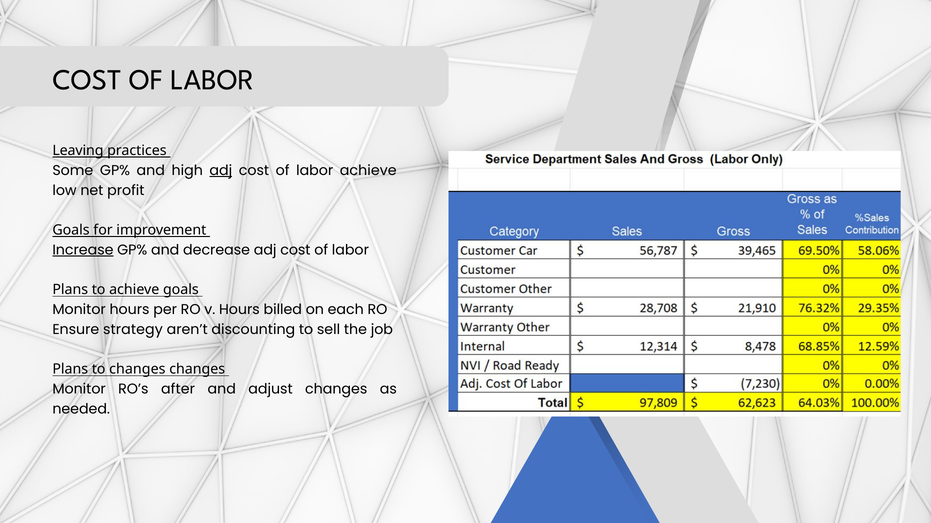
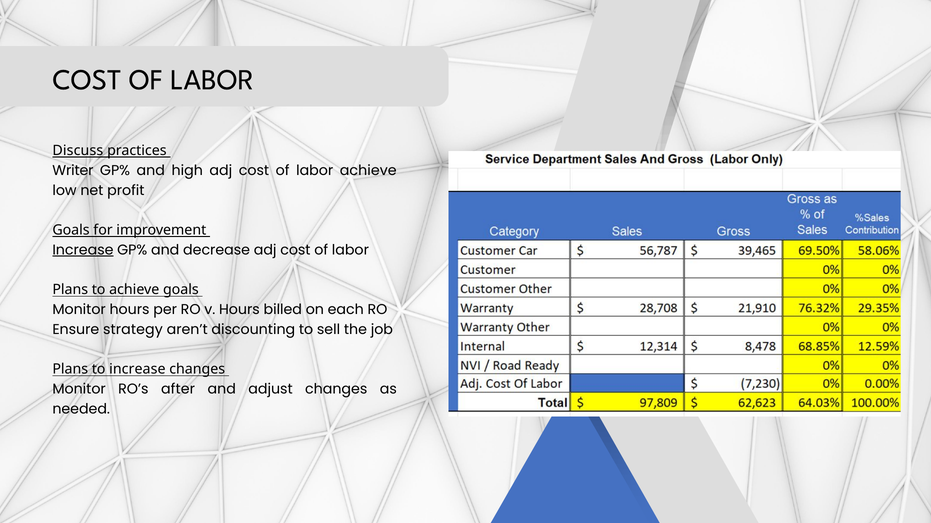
Leaving: Leaving -> Discuss (78, 151)
Some: Some -> Writer (73, 171)
adj underline: present -> none (221, 171)
to changes: changes -> increase (137, 370)
